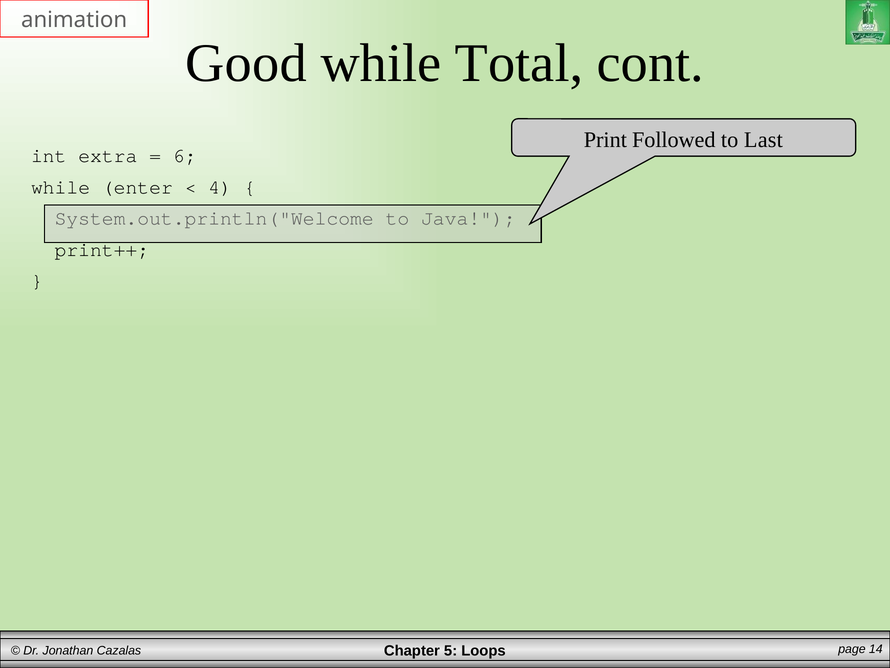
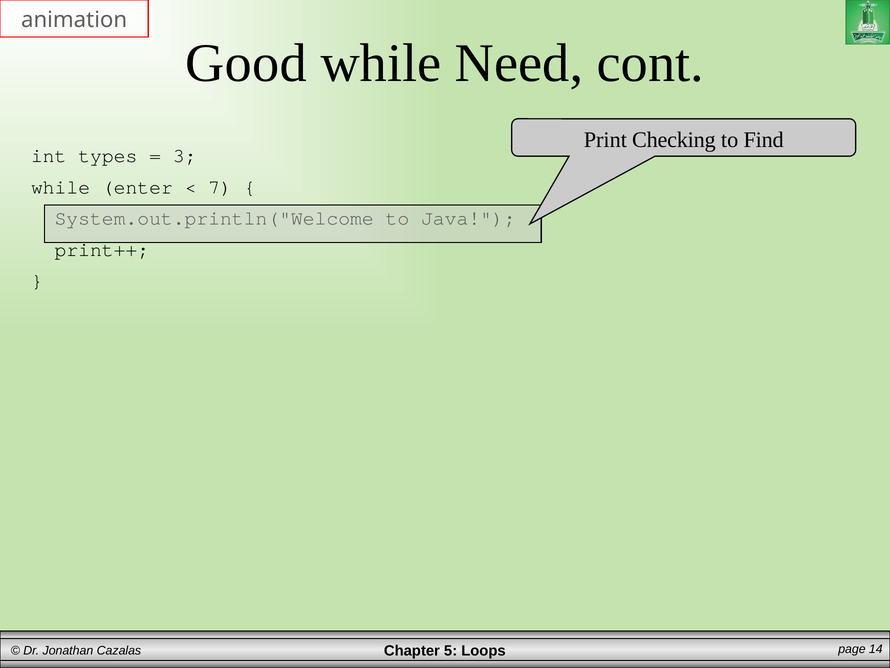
Total: Total -> Need (519, 63)
Followed: Followed -> Checking (674, 140)
Last: Last -> Find (764, 140)
extra: extra -> types (108, 156)
6: 6 -> 3 (185, 156)
4: 4 -> 7 (220, 187)
